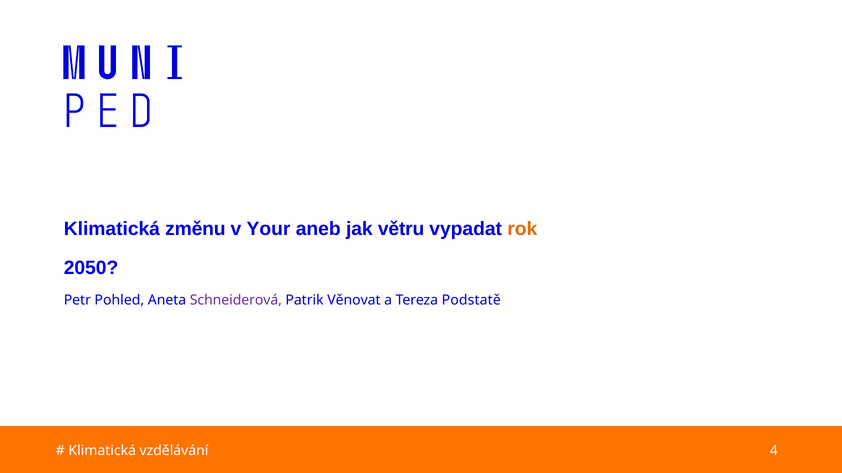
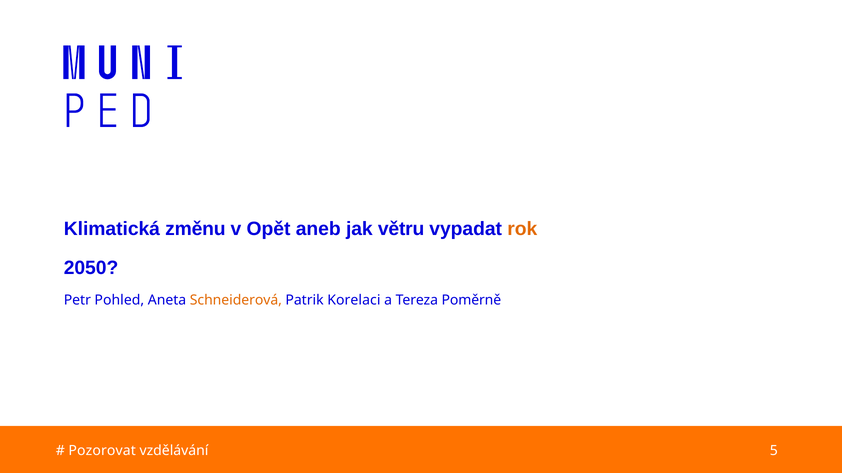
Your: Your -> Opět (269, 229)
Schneiderová colour: purple -> orange (236, 300)
Věnovat: Věnovat -> Korelaci (354, 300)
Podstatě: Podstatě -> Poměrně (471, 300)
Klimatická: Klimatická -> Pozorovat (102, 451)
4: 4 -> 5 (774, 451)
